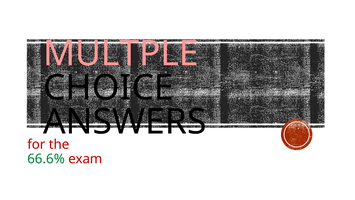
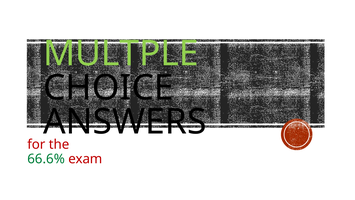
MULTPLE colour: pink -> light green (121, 54)
